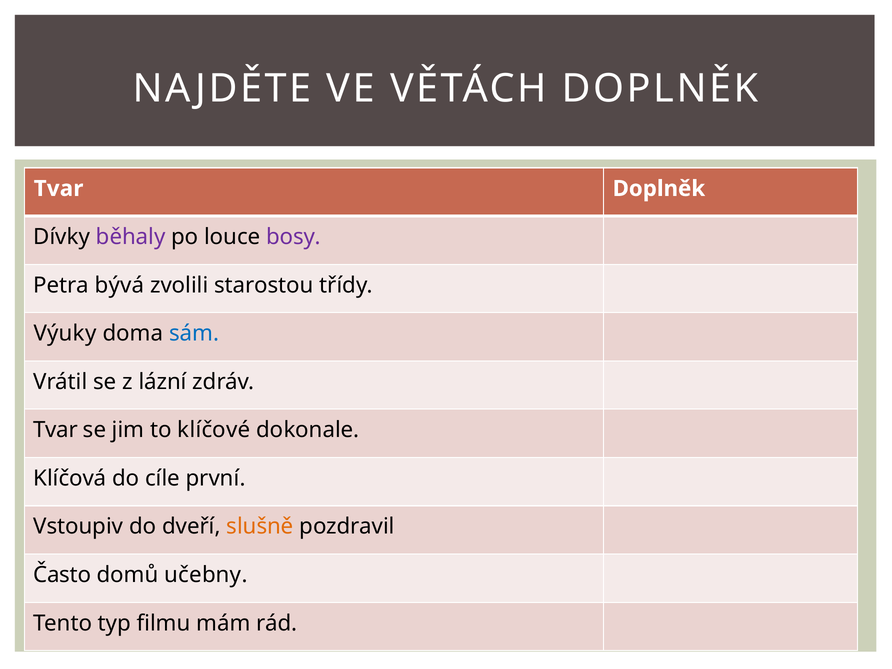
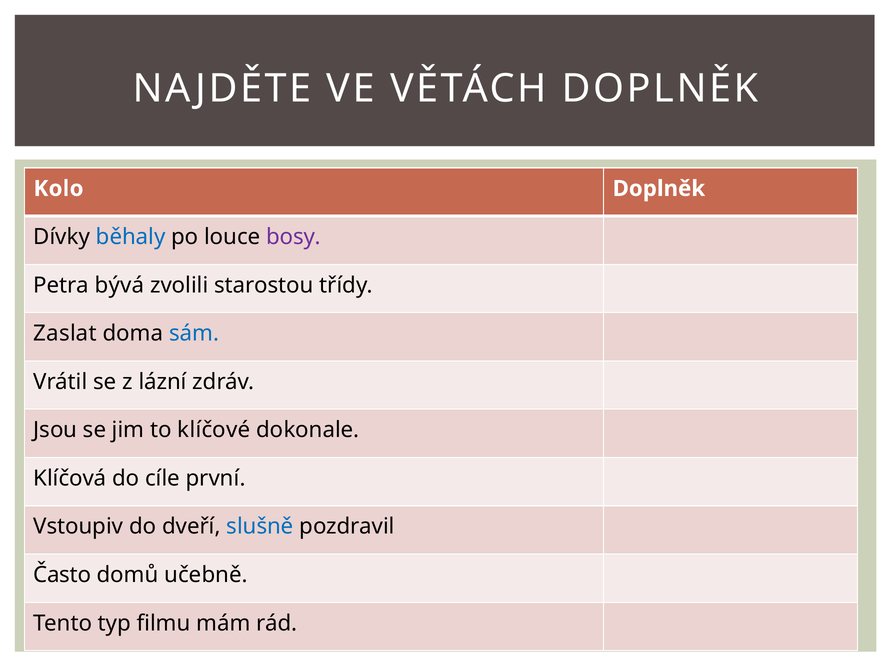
Tvar: Tvar -> Kolo (59, 189)
běhaly colour: purple -> blue (131, 237)
Výuky: Výuky -> Zaslat (65, 333)
Tvar: Tvar -> Jsou (55, 430)
slušně colour: orange -> blue (260, 527)
učebny: učebny -> učebně (206, 575)
